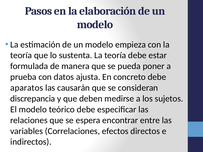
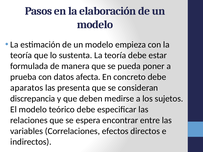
ajusta: ajusta -> afecta (88, 77)
causarán: causarán -> presenta (74, 88)
